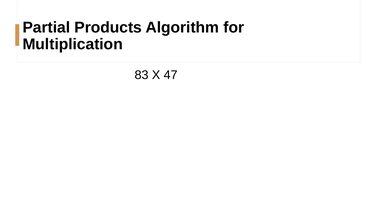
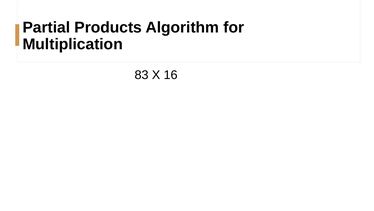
47: 47 -> 16 (171, 75)
